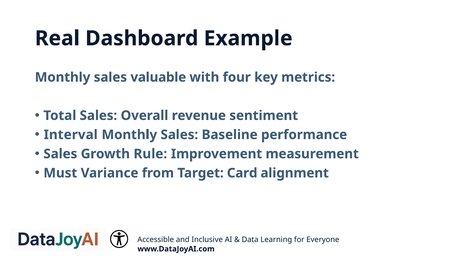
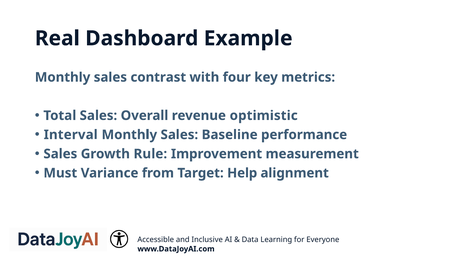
valuable: valuable -> contrast (158, 77)
sentiment: sentiment -> optimistic (264, 116)
Card: Card -> Help (242, 173)
